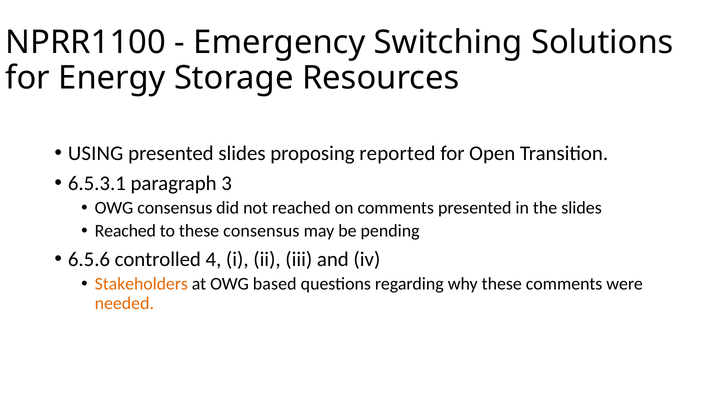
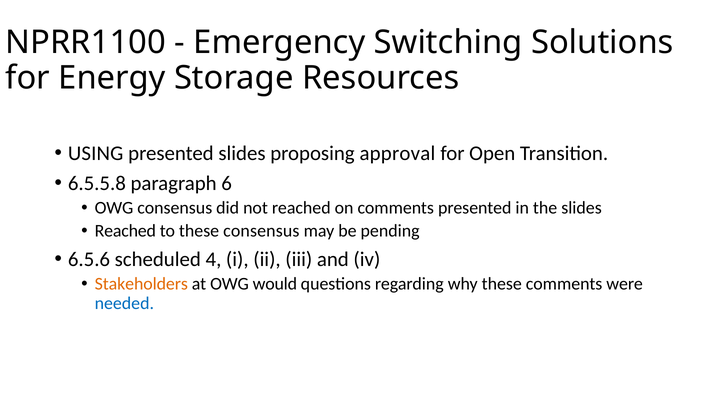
reported: reported -> approval (397, 153)
6.5.3.1: 6.5.3.1 -> 6.5.5.8 (97, 183)
3: 3 -> 6 (227, 183)
controlled: controlled -> scheduled (158, 259)
based: based -> would (275, 284)
needed colour: orange -> blue (124, 303)
